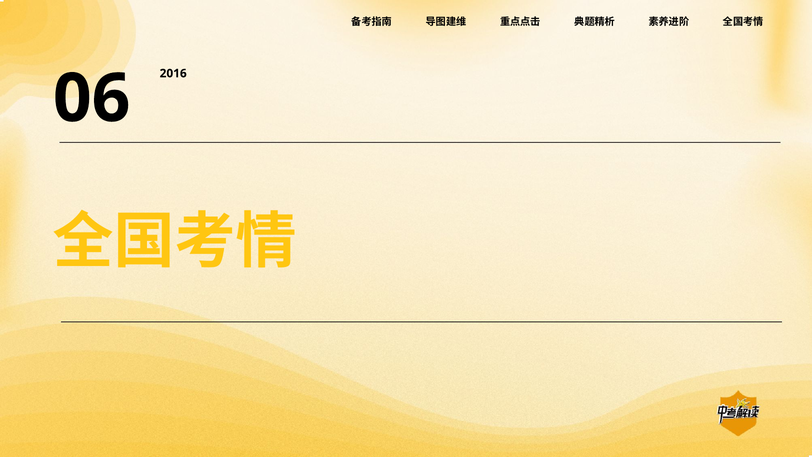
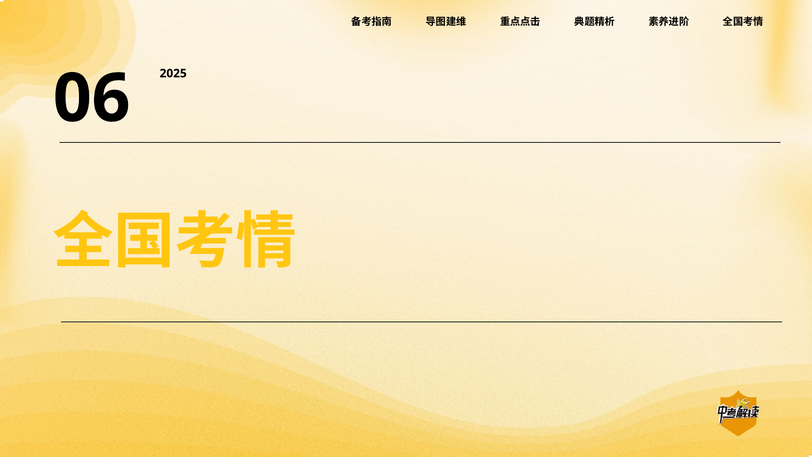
2016: 2016 -> 2025 (173, 73)
